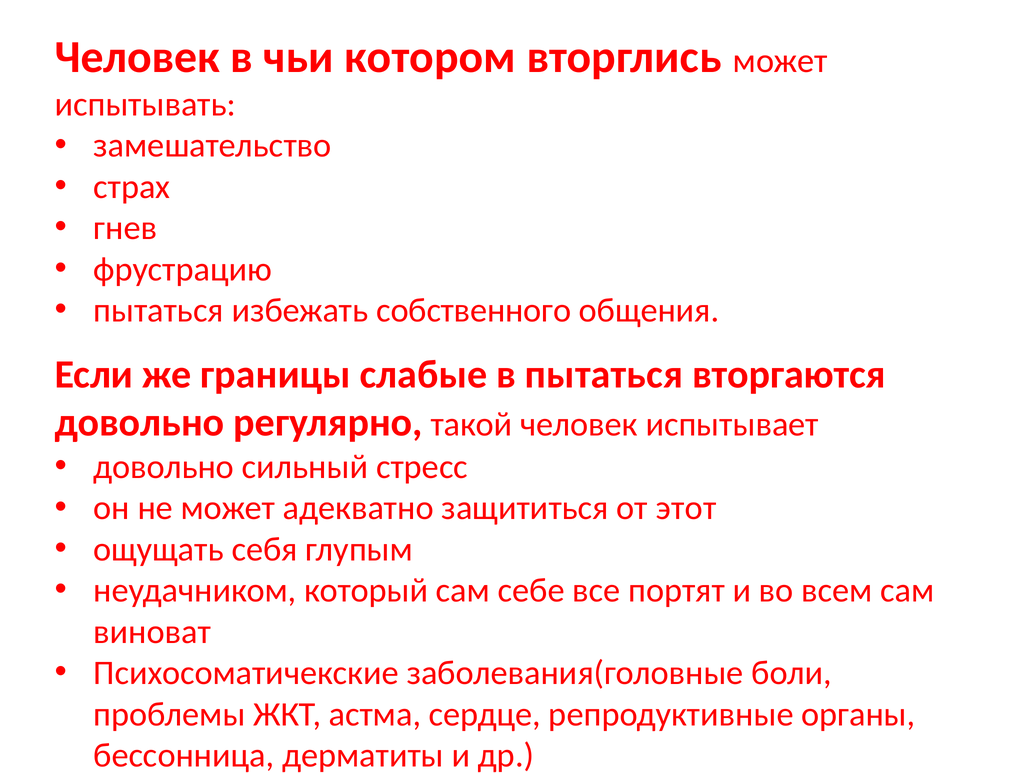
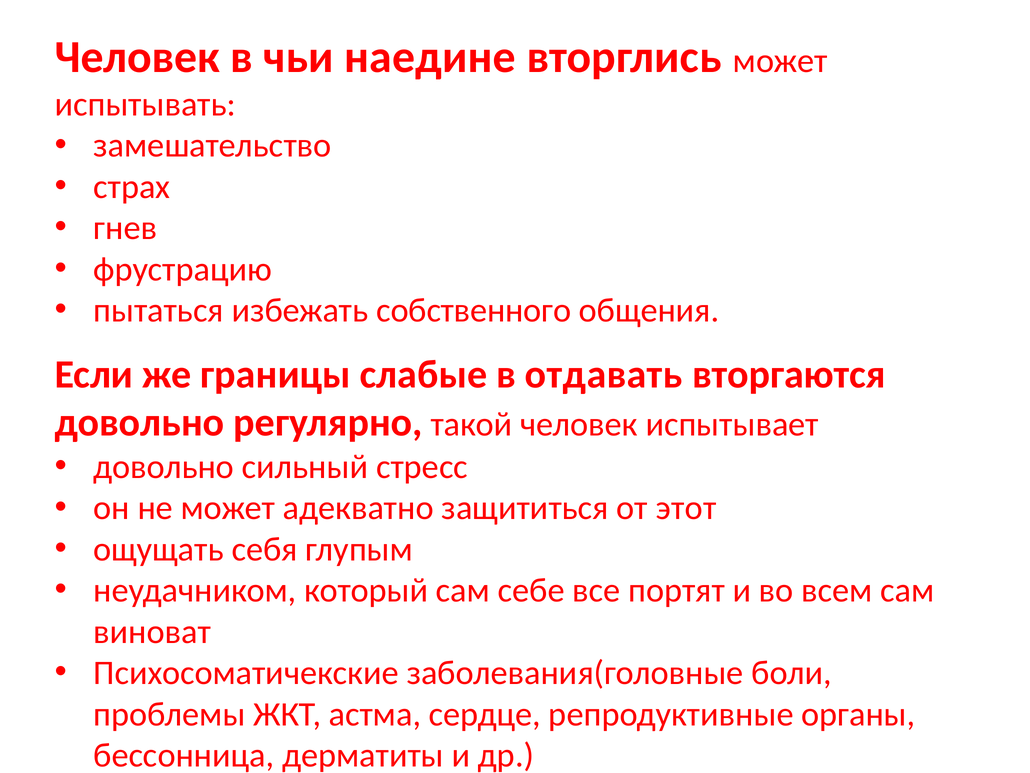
котором: котором -> наедине (430, 57)
в пытаться: пытаться -> отдавать (604, 374)
